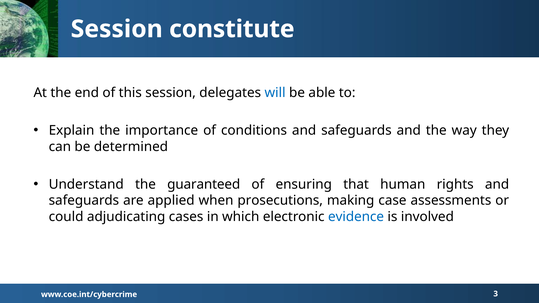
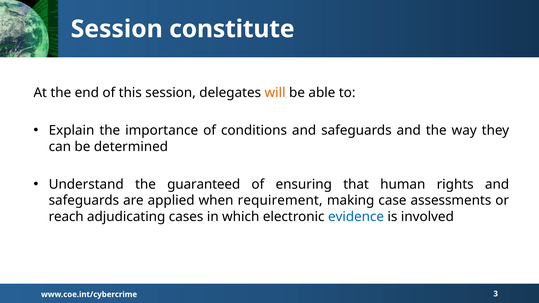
will colour: blue -> orange (275, 93)
prosecutions: prosecutions -> requirement (280, 201)
could: could -> reach (66, 217)
